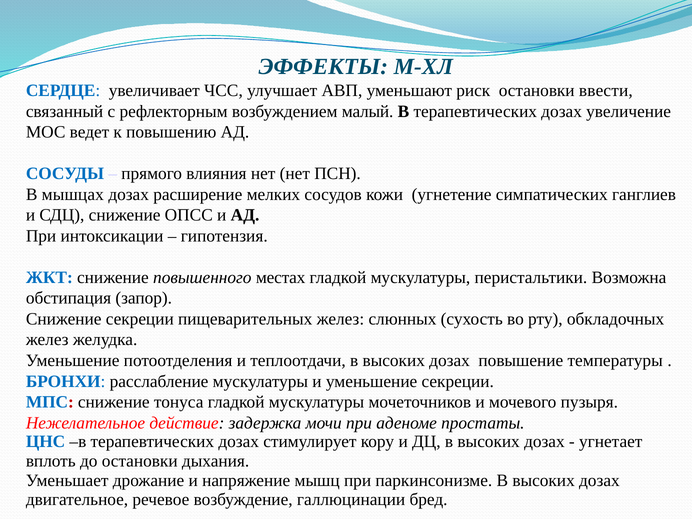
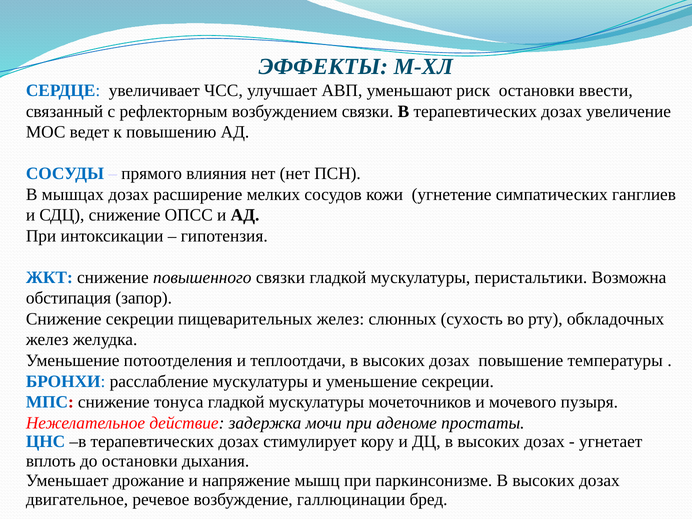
возбуждением малый: малый -> связки (368, 111)
повышенного местах: местах -> связки (280, 277)
